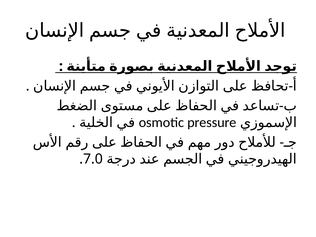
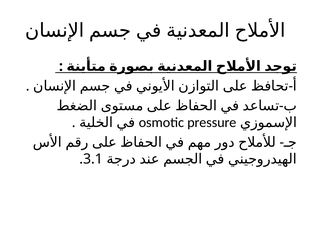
7.0: 7.0 -> 3.1 (93, 159)
